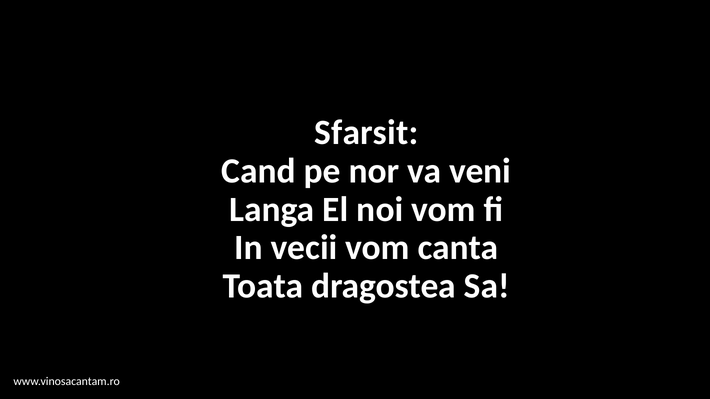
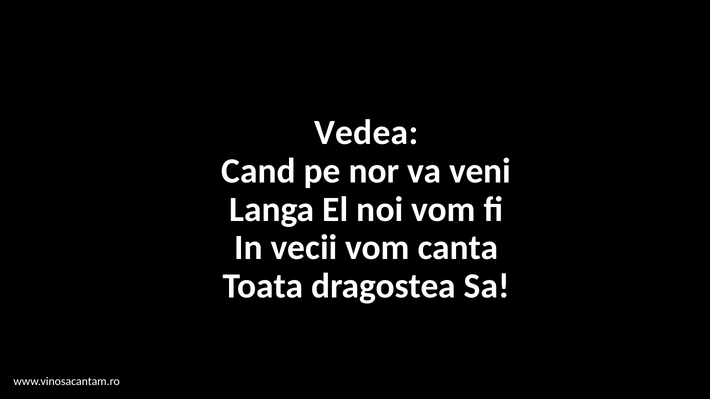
Sfarsit: Sfarsit -> Vedea (366, 133)
